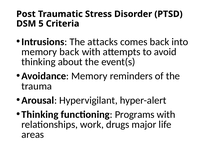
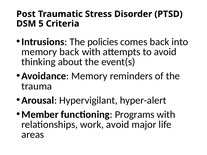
attacks: attacks -> policies (103, 42)
Thinking: Thinking -> Member (40, 115)
work drugs: drugs -> avoid (118, 125)
